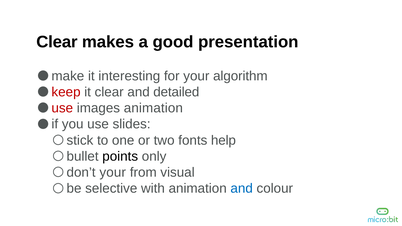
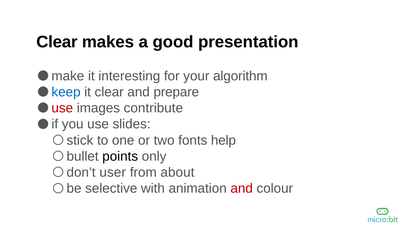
keep colour: red -> blue (66, 92)
detailed: detailed -> prepare (176, 92)
images animation: animation -> contribute (153, 108)
don’t your: your -> user (113, 173)
visual: visual -> about (177, 173)
and colour: blue -> red (242, 189)
